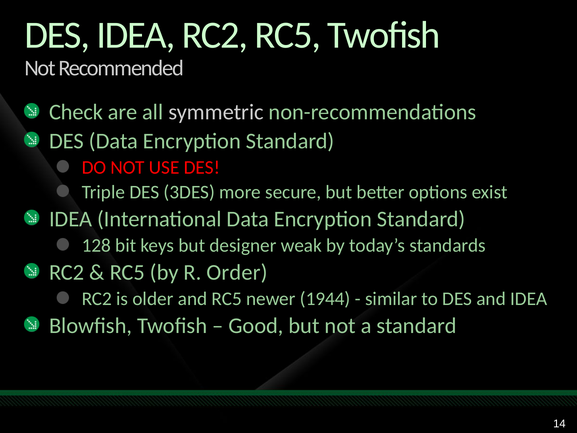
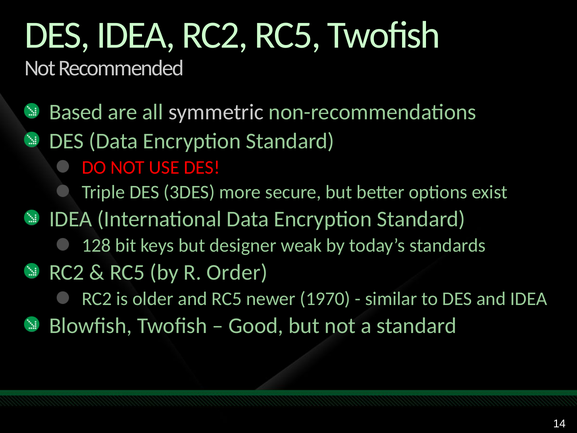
Check: Check -> Based (76, 112)
1944: 1944 -> 1970 (325, 299)
